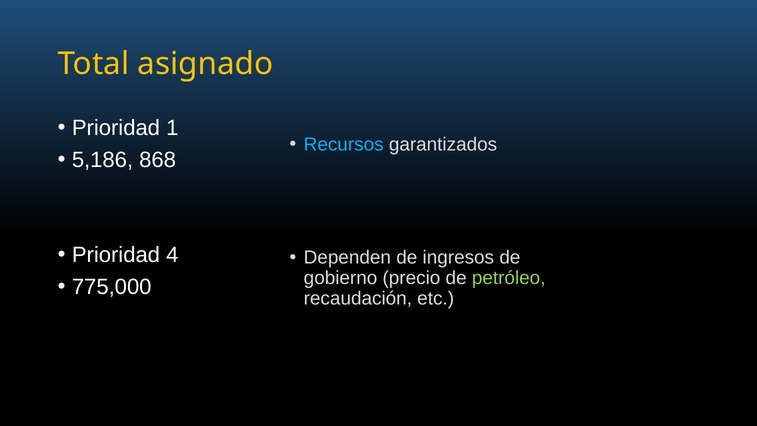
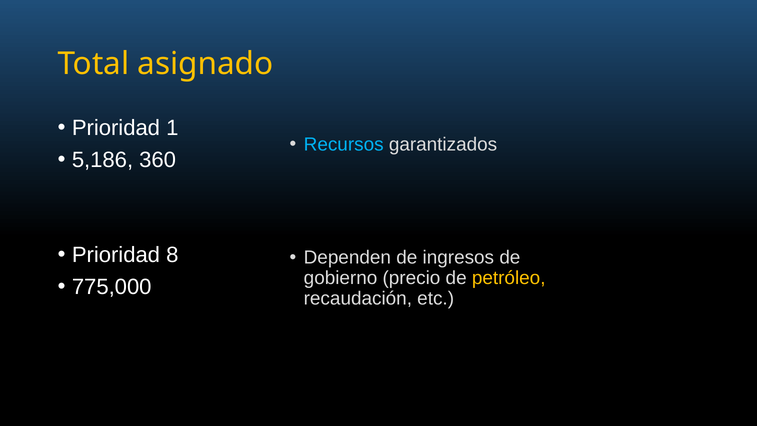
868: 868 -> 360 (158, 160)
4: 4 -> 8 (172, 255)
petróleo colour: light green -> yellow (509, 278)
